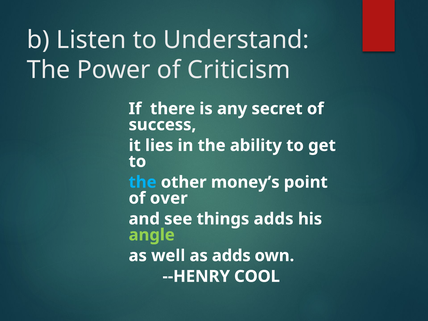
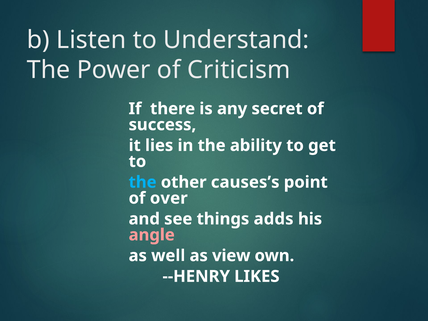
money’s: money’s -> causes’s (245, 182)
angle colour: light green -> pink (152, 235)
as adds: adds -> view (231, 256)
COOL: COOL -> LIKES (257, 276)
